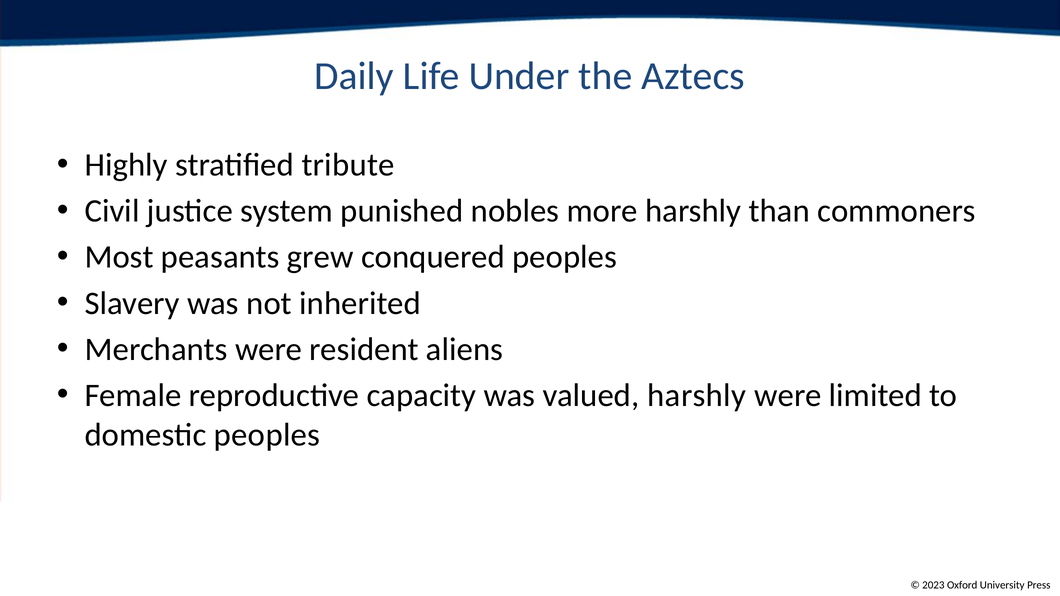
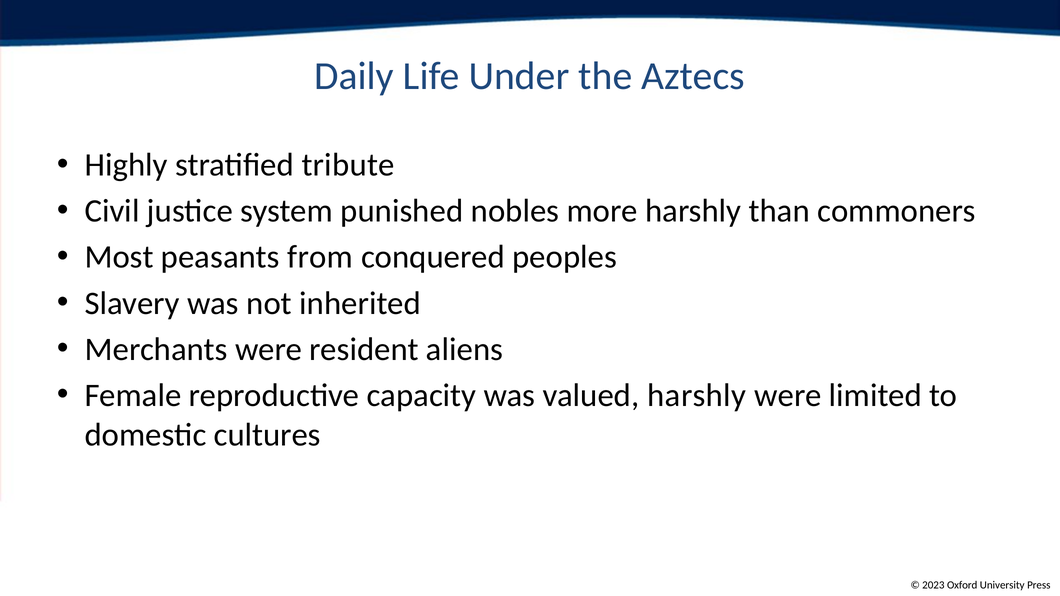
grew: grew -> from (320, 257)
domestic peoples: peoples -> cultures (267, 435)
